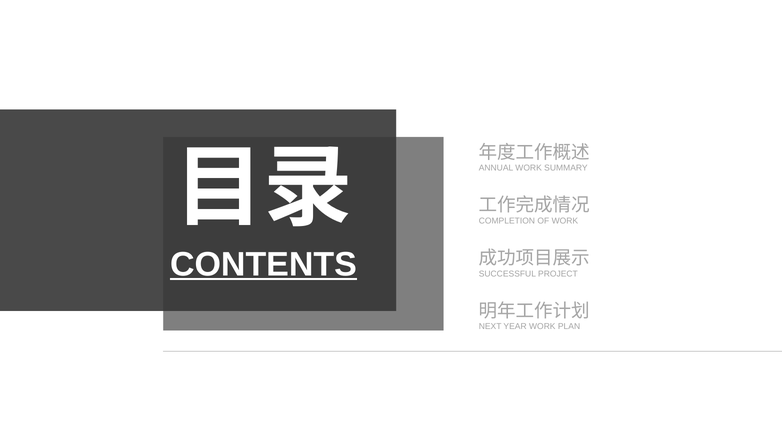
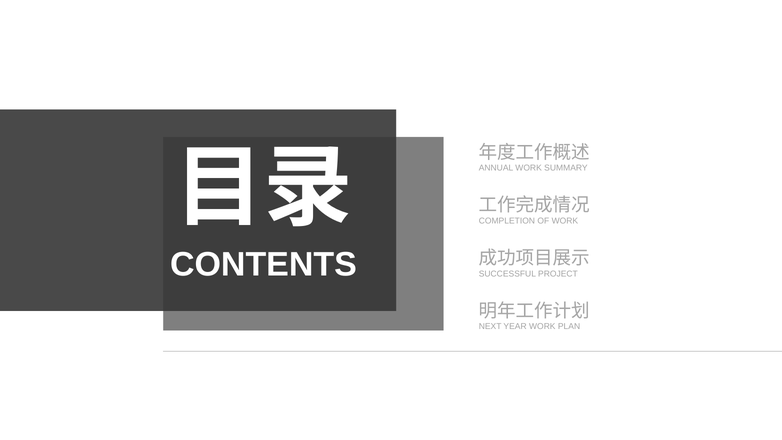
CONTENTS underline: present -> none (263, 264)
